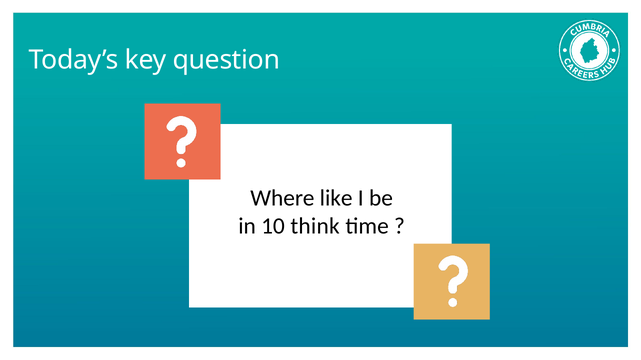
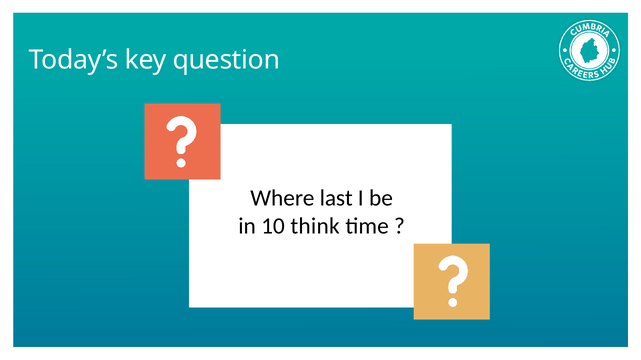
like: like -> last (336, 198)
